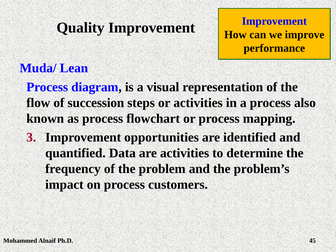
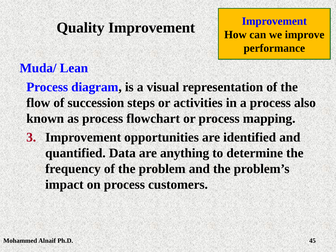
are activities: activities -> anything (185, 153)
